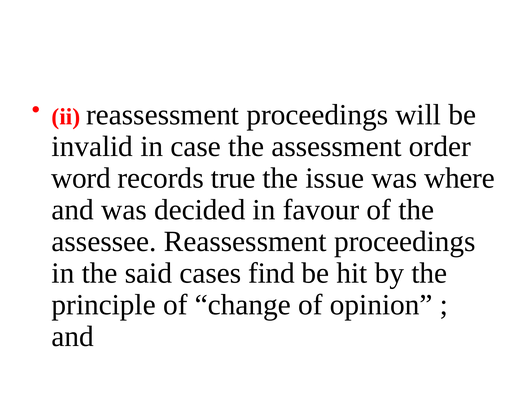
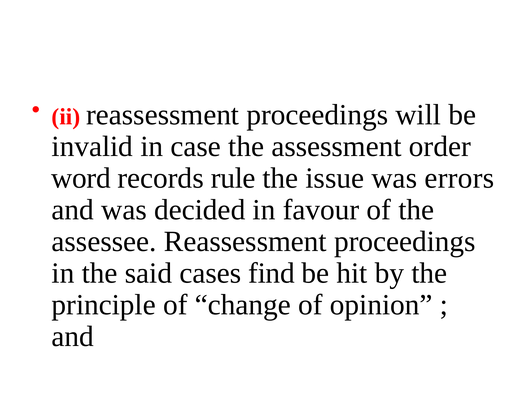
true: true -> rule (233, 178)
where: where -> errors (459, 178)
